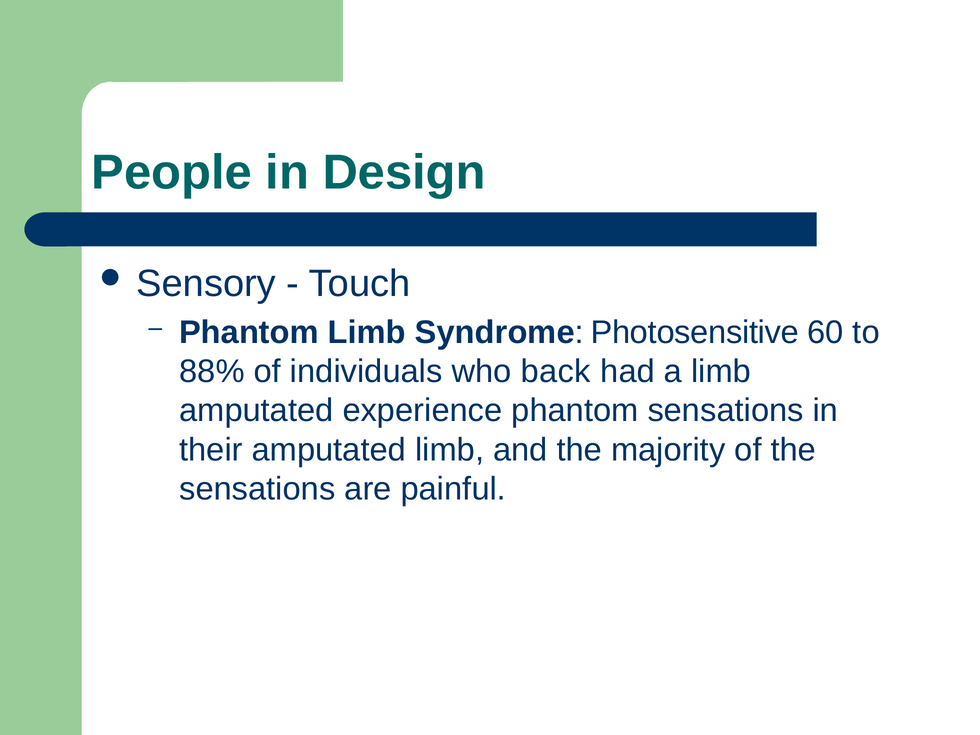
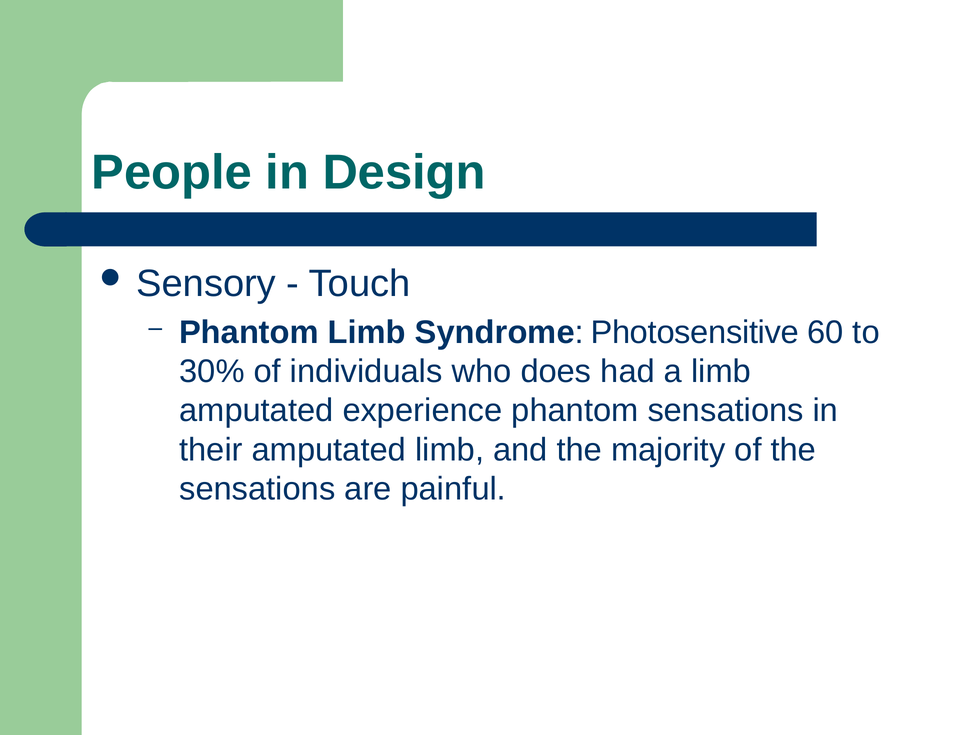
88%: 88% -> 30% (212, 371)
back: back -> does (556, 371)
